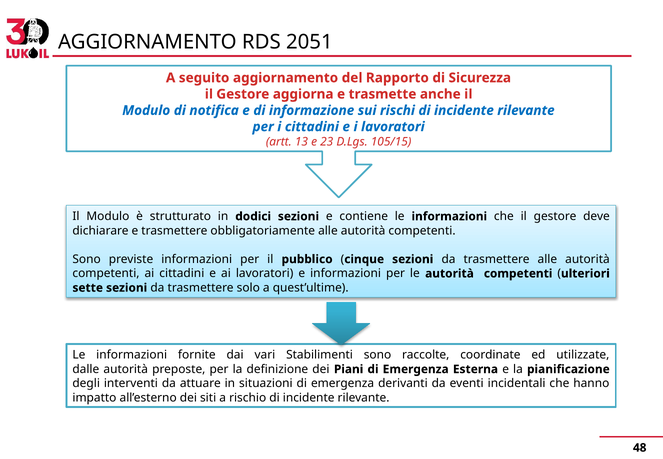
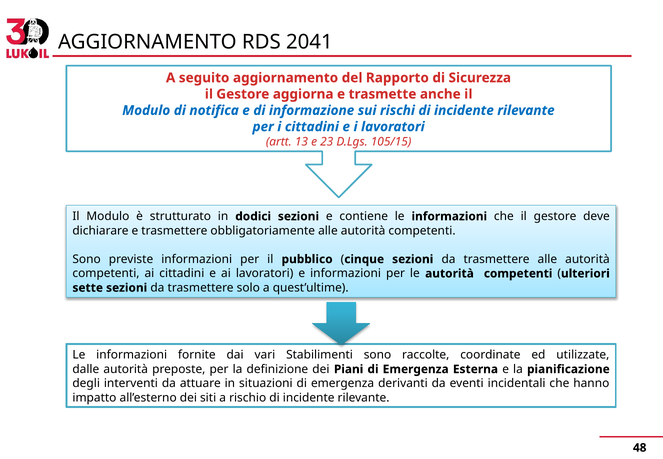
2051: 2051 -> 2041 (309, 42)
